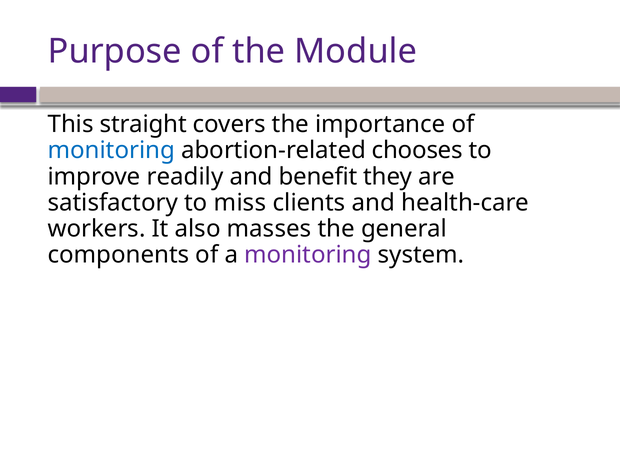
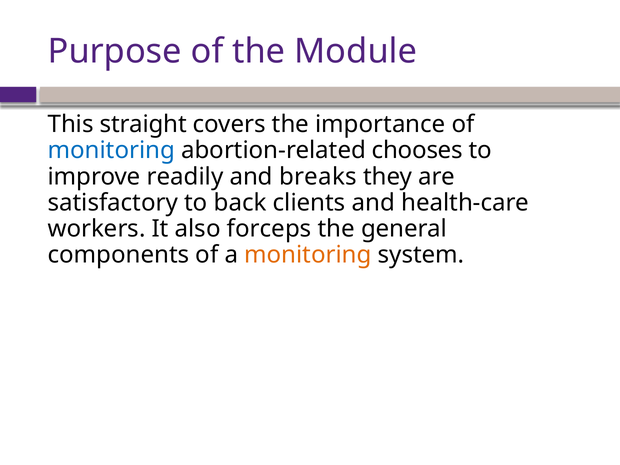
benefit: benefit -> breaks (318, 177)
miss: miss -> back (240, 203)
masses: masses -> forceps (269, 229)
monitoring colour: purple -> orange (308, 255)
